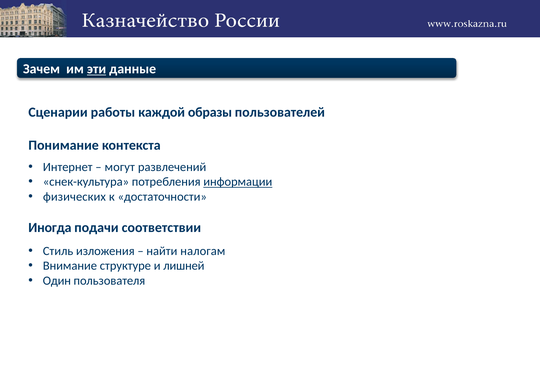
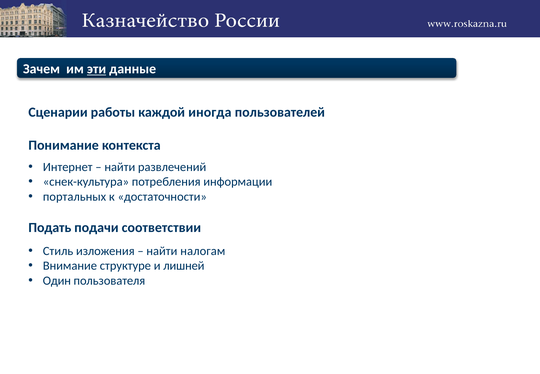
образы: образы -> иногда (210, 112)
могут: могут -> найти (120, 167)
информации underline: present -> none (238, 182)
физических: физических -> портальных (74, 197)
Иногда: Иногда -> Подать (50, 228)
